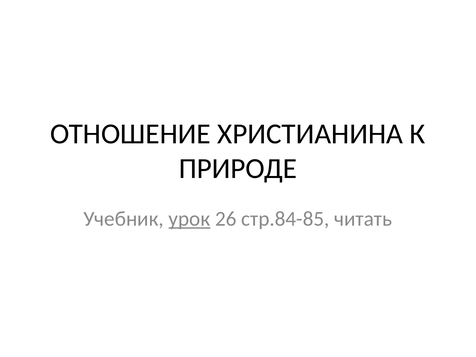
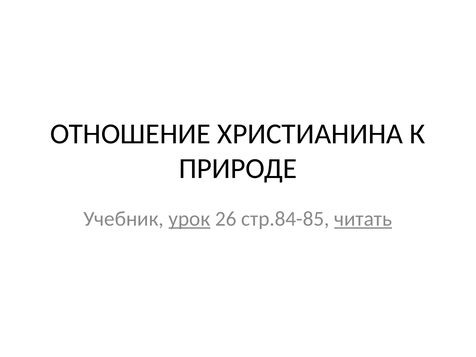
читать underline: none -> present (363, 219)
